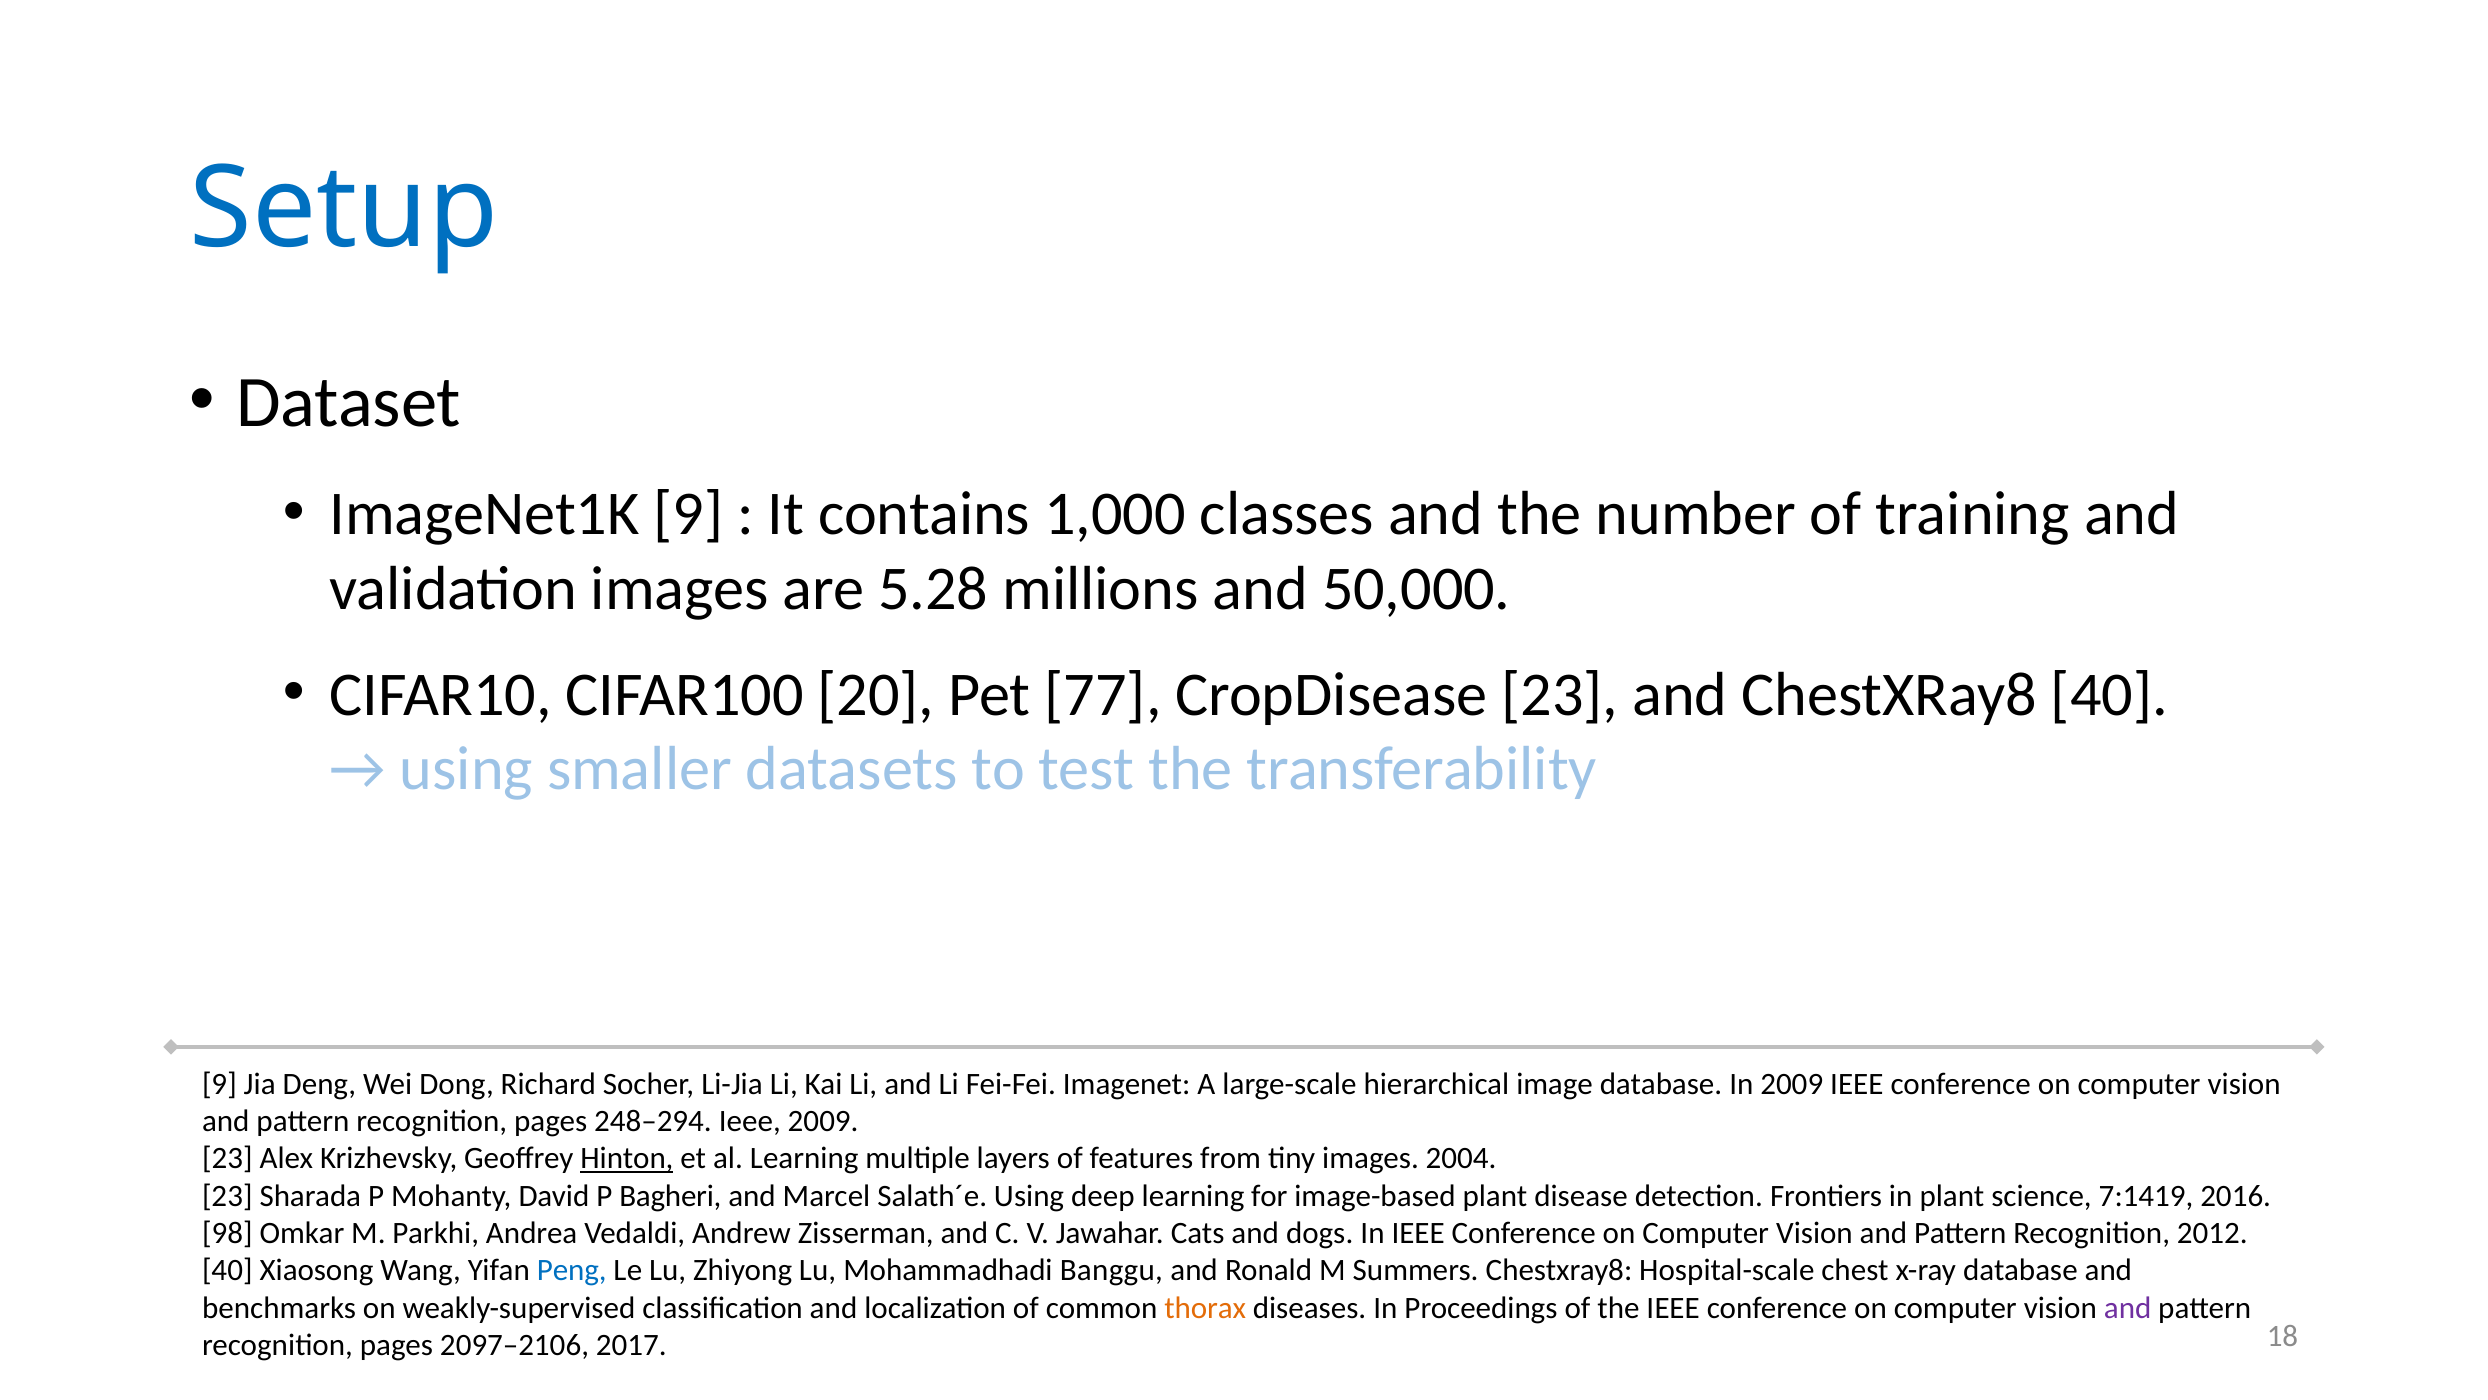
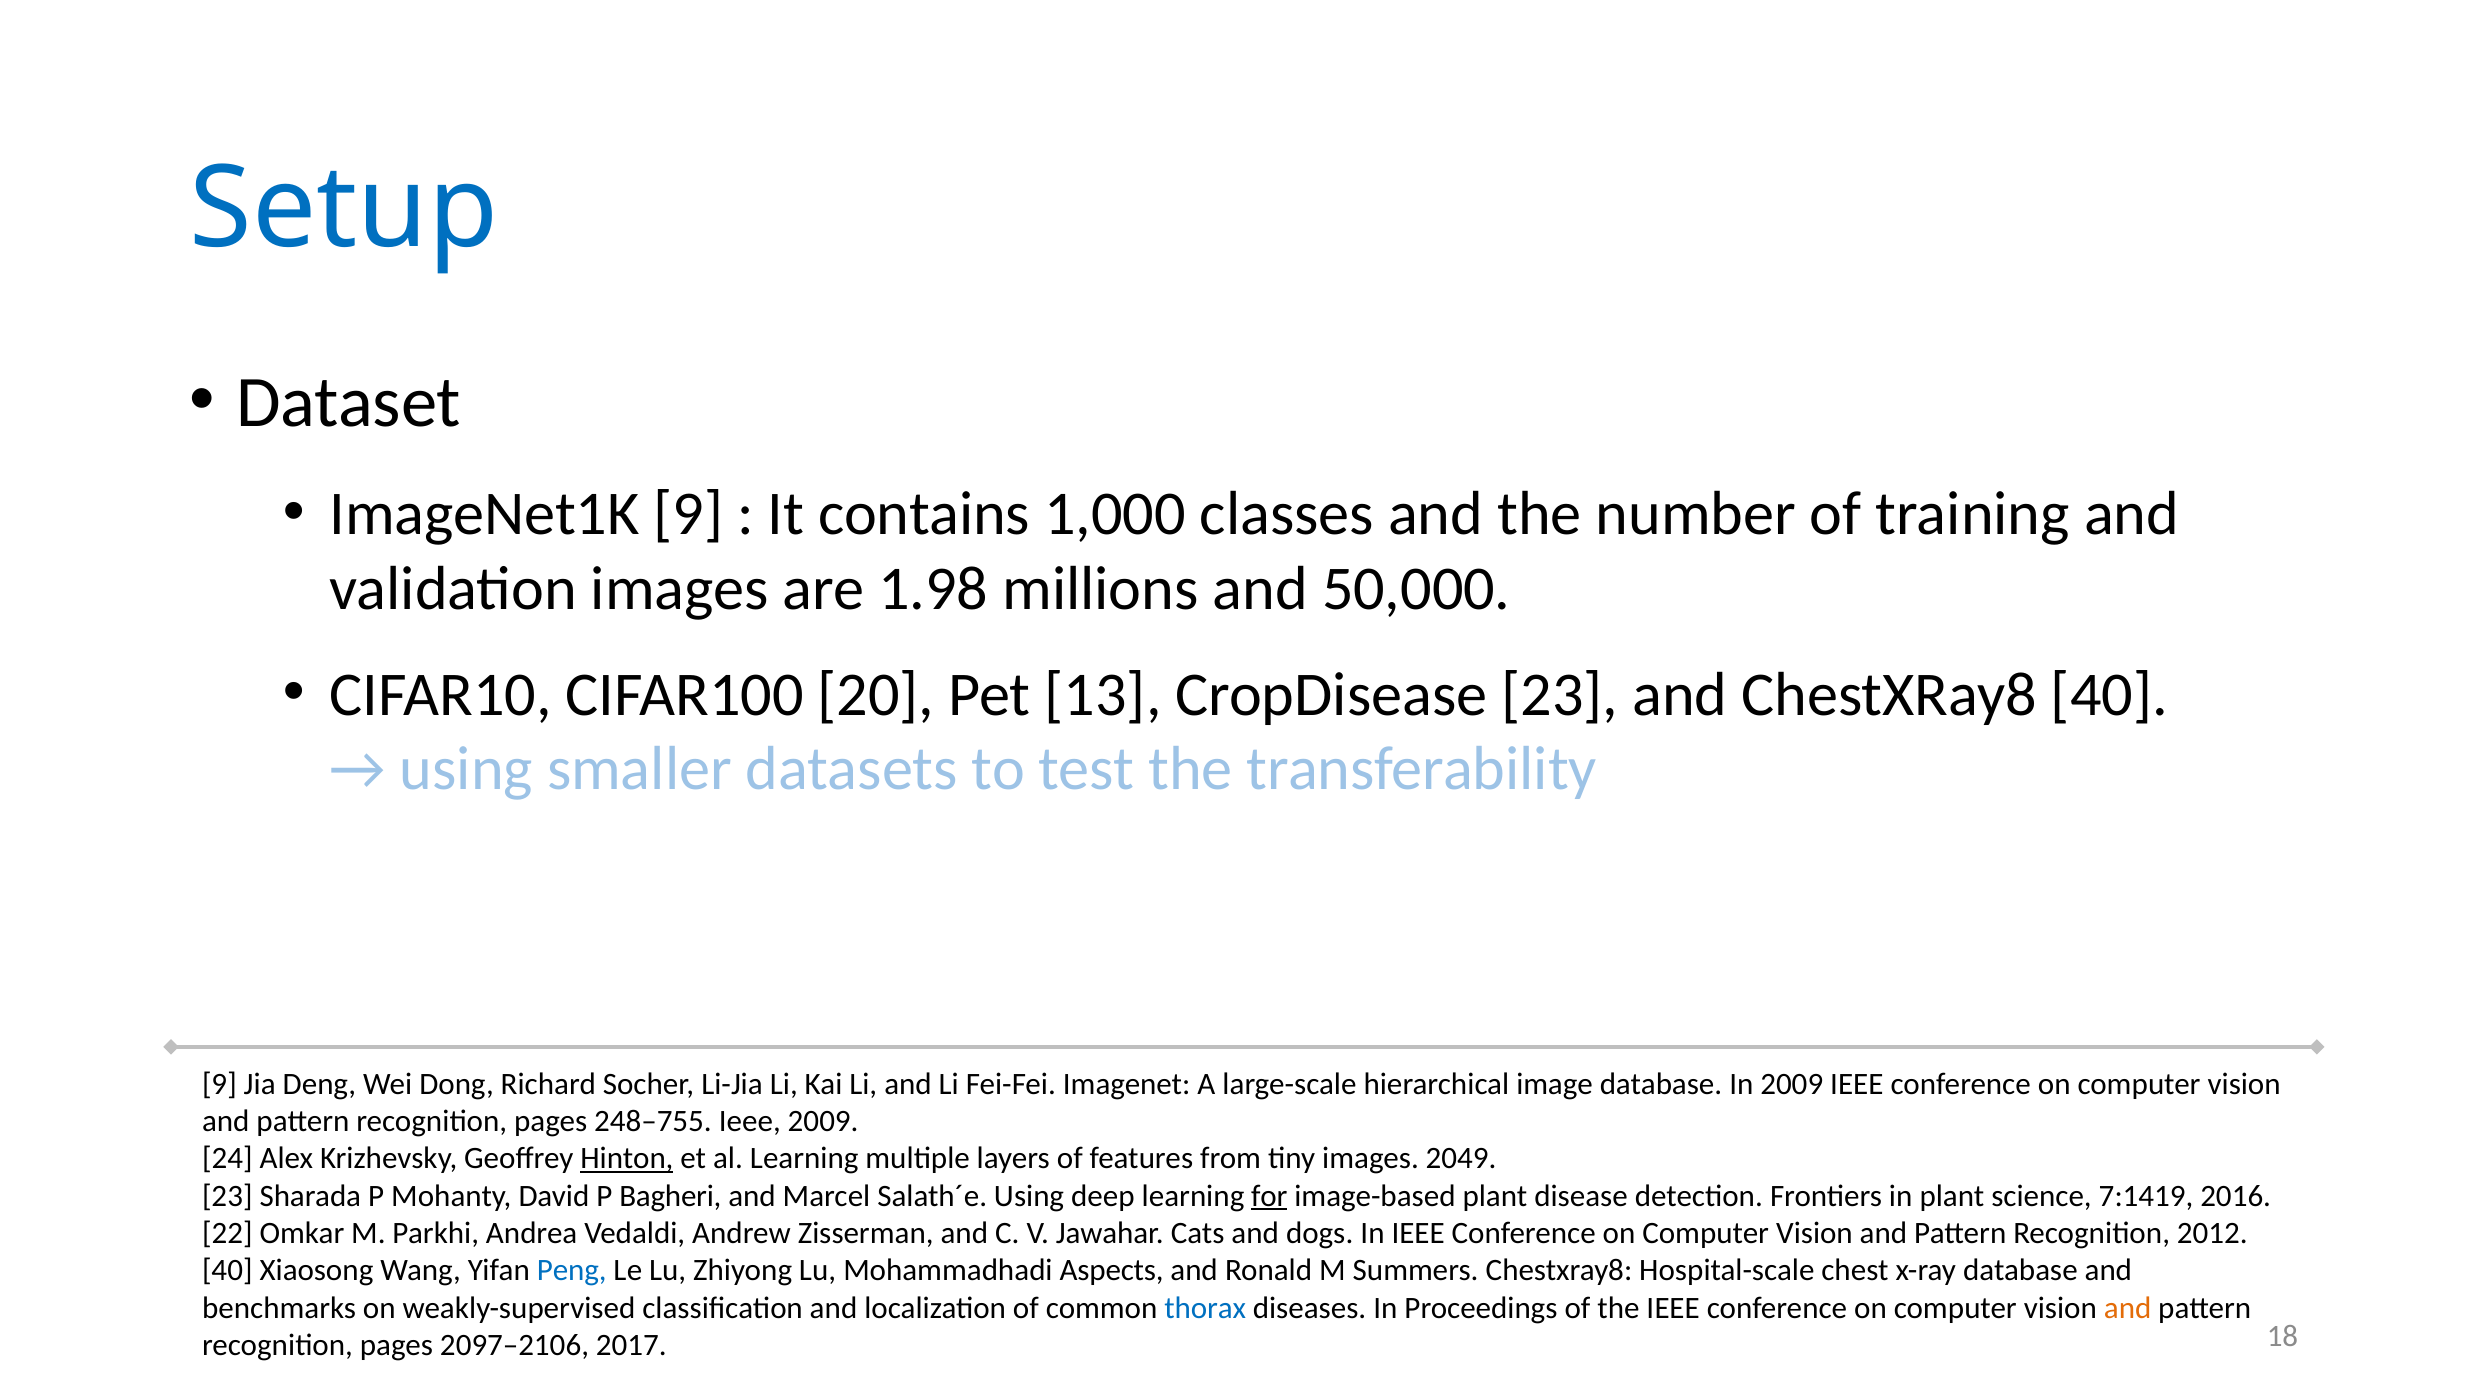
5.28: 5.28 -> 1.98 (933, 589)
77: 77 -> 13 (1103, 694)
248–294: 248–294 -> 248–755 (653, 1121)
23: 23 -> 24 (227, 1158)
2004: 2004 -> 2049 (1461, 1158)
for underline: none -> present (1269, 1196)
98: 98 -> 22 (227, 1233)
Banggu: Banggu -> Aspects (1112, 1270)
thorax colour: orange -> blue (1205, 1307)
and colour: purple -> orange (2128, 1307)
